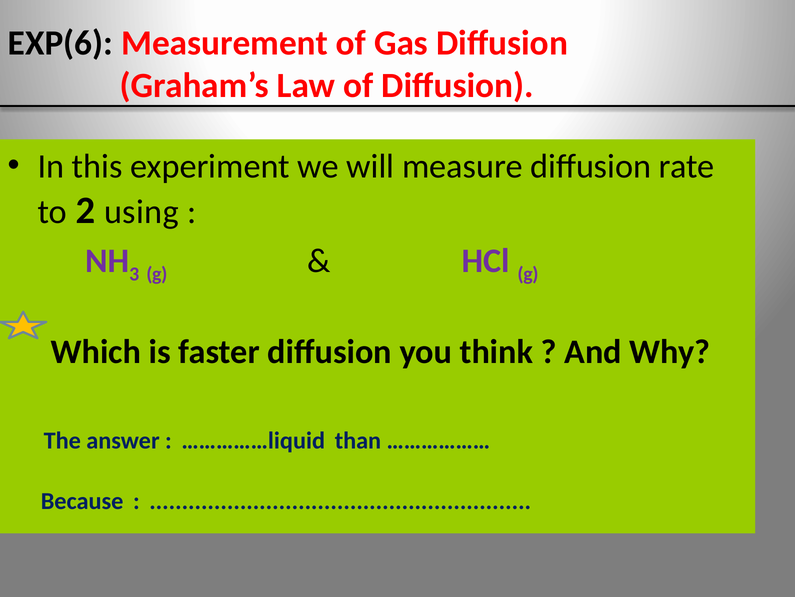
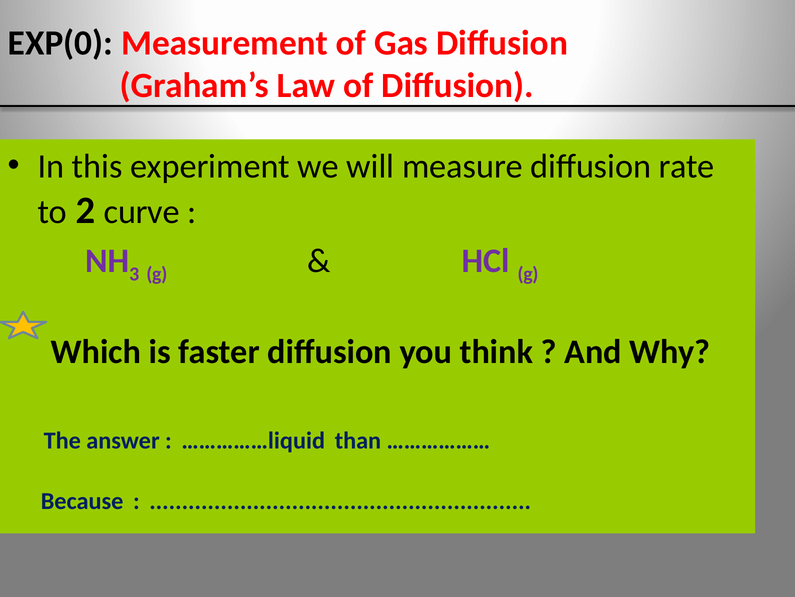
EXP(6: EXP(6 -> EXP(0 (61, 43)
using: using -> curve (142, 212)
